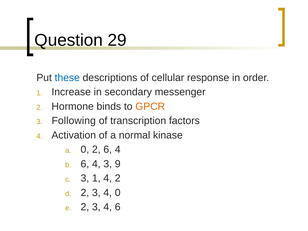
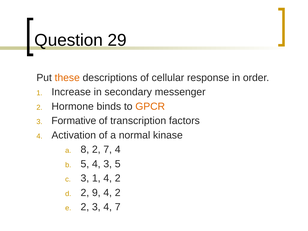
these colour: blue -> orange (67, 78)
Following: Following -> Formative (74, 121)
a 0: 0 -> 8 (85, 150)
2 6: 6 -> 7 (108, 150)
6: 6 -> 5 (85, 164)
3 9: 9 -> 5 (118, 164)
3: 3 -> 9 (96, 193)
0: 0 -> 2 (118, 193)
4 6: 6 -> 7 (118, 207)
